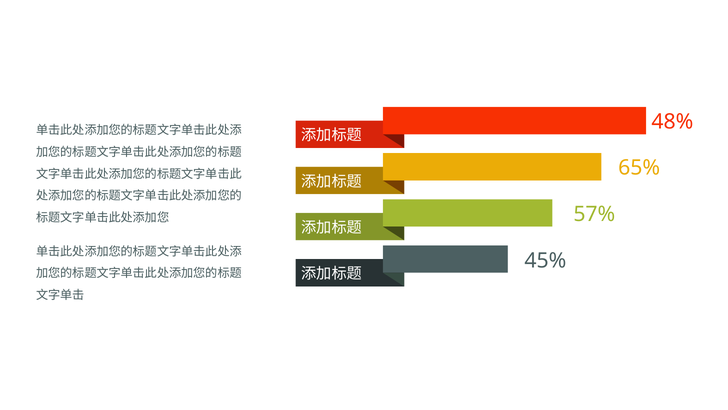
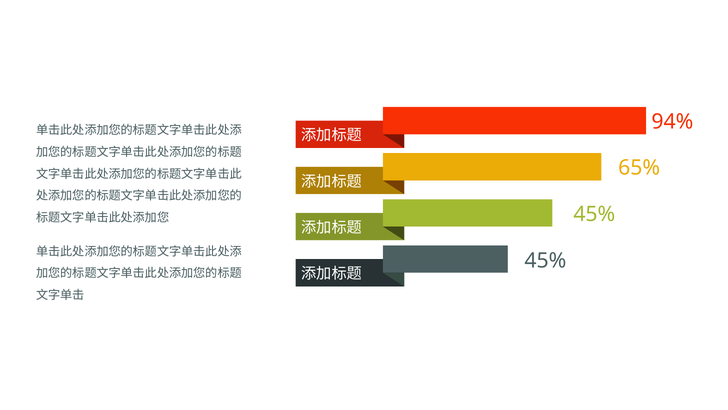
48%: 48% -> 94% (672, 122)
57%: 57% -> 45% (594, 214)
